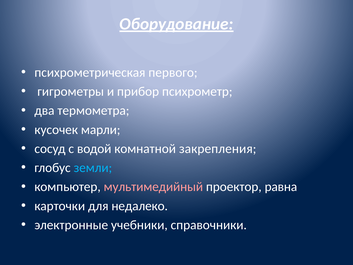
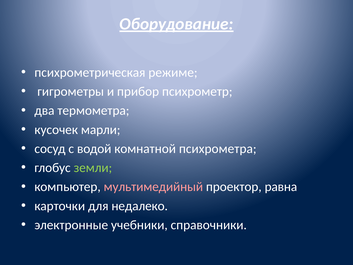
первого: первого -> режиме (173, 72)
закрепления: закрепления -> психрометра (218, 149)
земли colour: light blue -> light green (93, 168)
